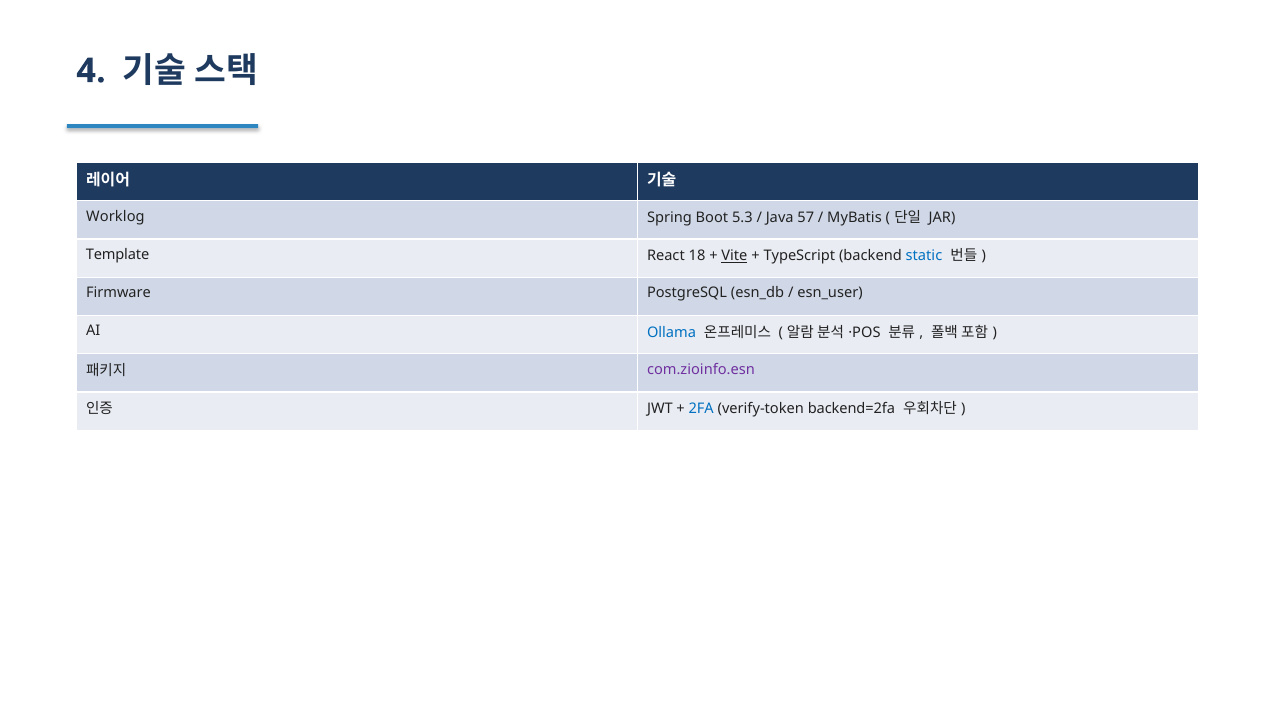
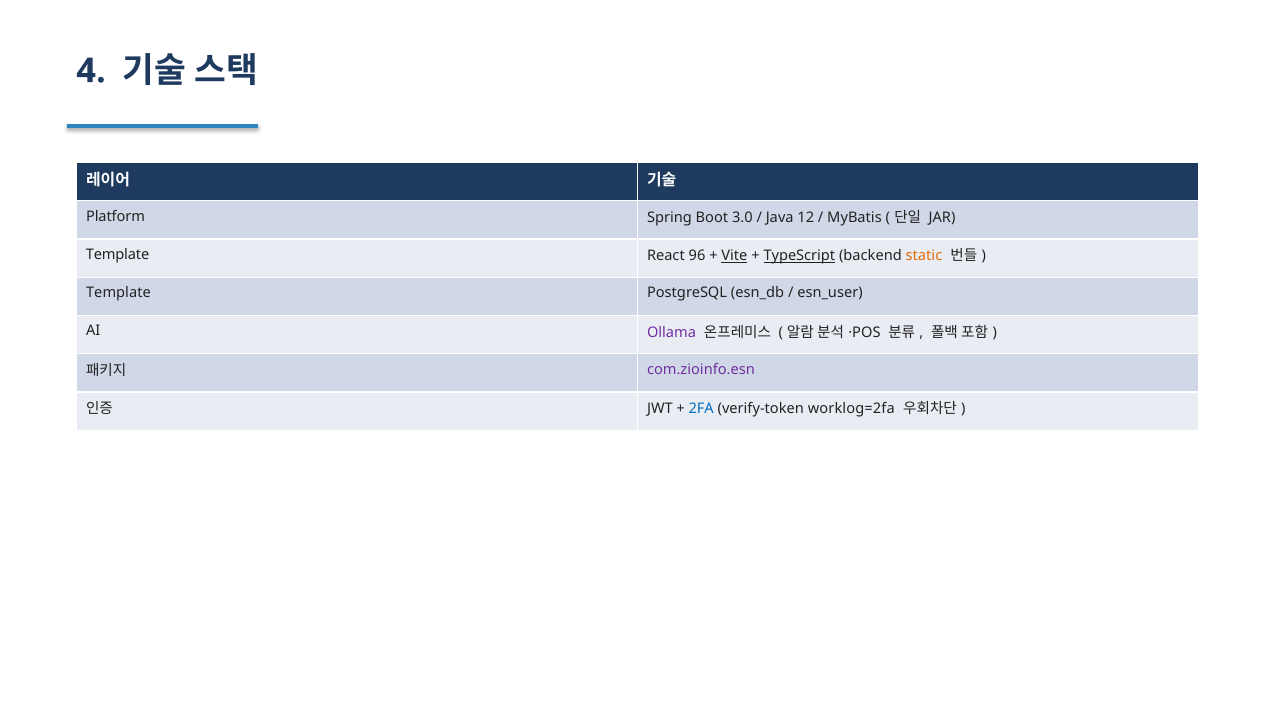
Worklog: Worklog -> Platform (116, 216)
5.3: 5.3 -> 3.0 (742, 218)
57: 57 -> 12 (806, 218)
18: 18 -> 96 (697, 256)
TypeScript underline: none -> present (799, 256)
static colour: blue -> orange (924, 256)
Firmware: Firmware -> Template (118, 293)
Ollama colour: blue -> purple (672, 333)
backend=2fa: backend=2fa -> worklog=2fa (851, 409)
